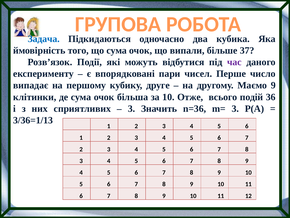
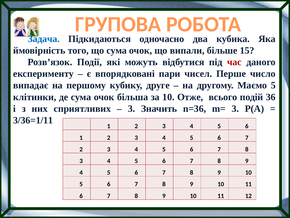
37: 37 -> 15 (247, 50)
час colour: purple -> red (234, 62)
Маємо 9: 9 -> 5 (273, 85)
3/36=1/13: 3/36=1/13 -> 3/36=1/11 (33, 120)
